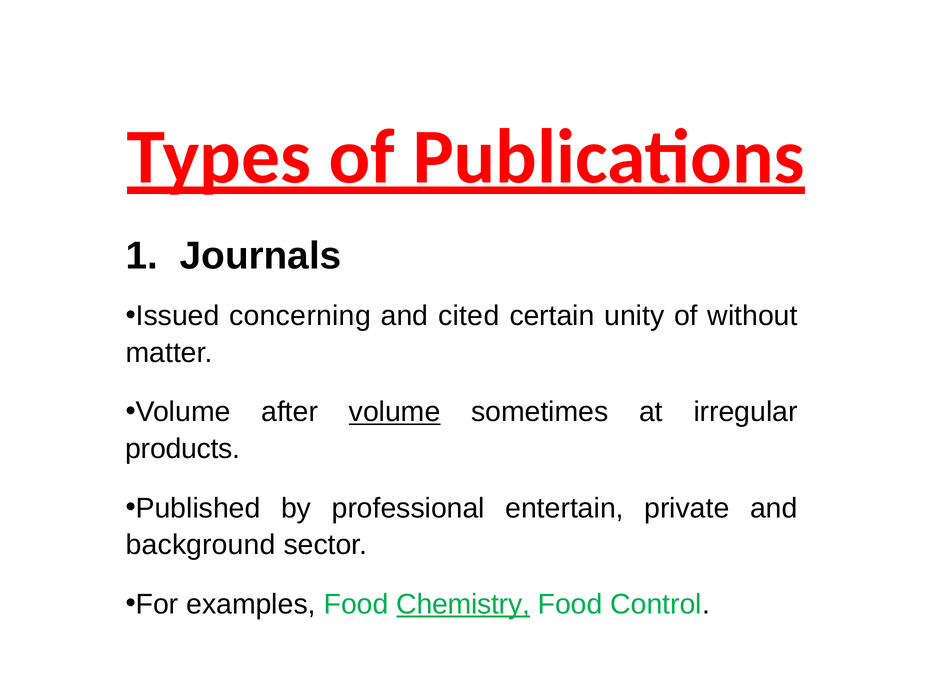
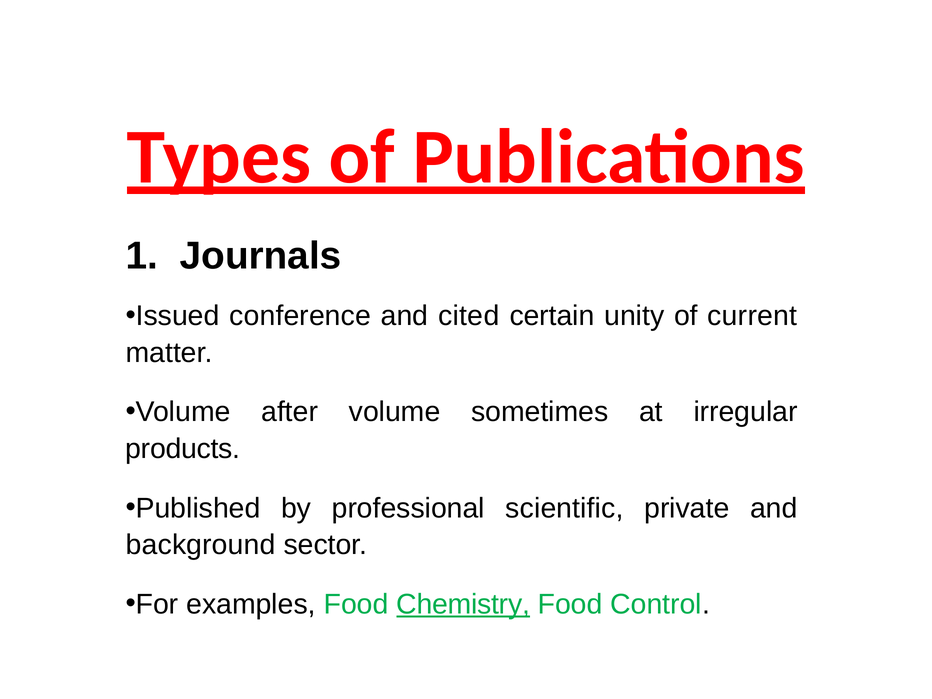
concerning: concerning -> conference (300, 316)
without: without -> current (752, 316)
volume underline: present -> none (395, 412)
entertain: entertain -> scientific (564, 508)
